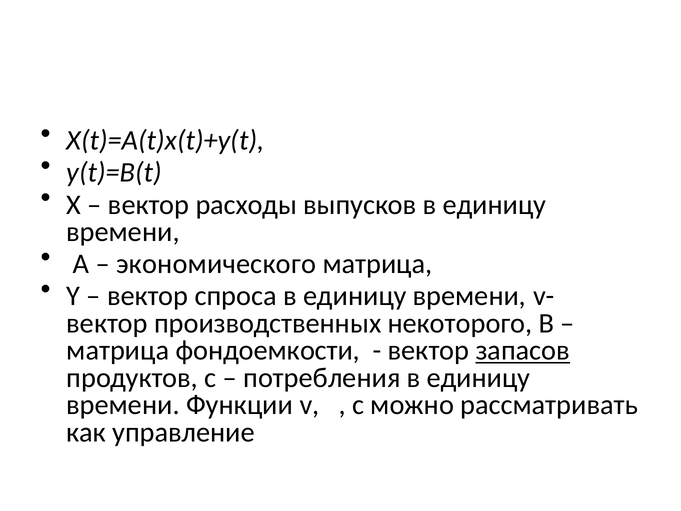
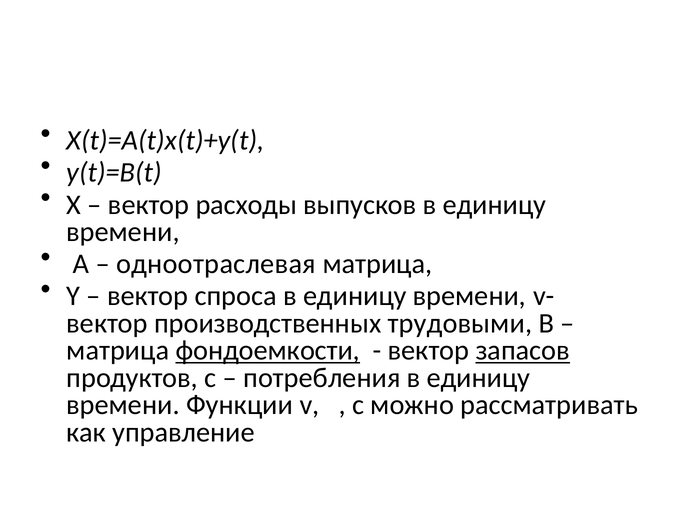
экономического: экономического -> одноотраслевая (216, 264)
некоторого: некоторого -> трудовыми (460, 323)
фондоемкости underline: none -> present (268, 350)
